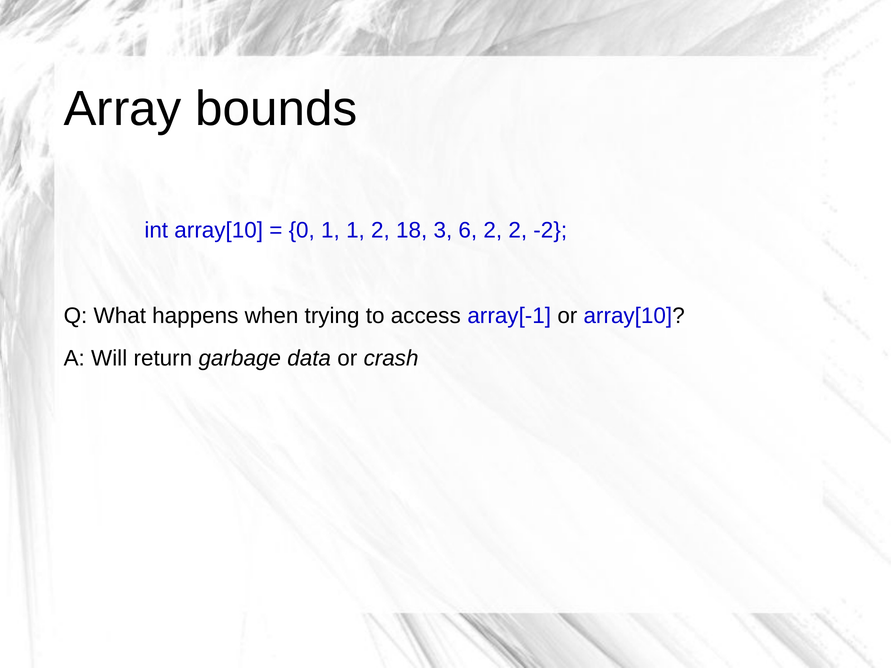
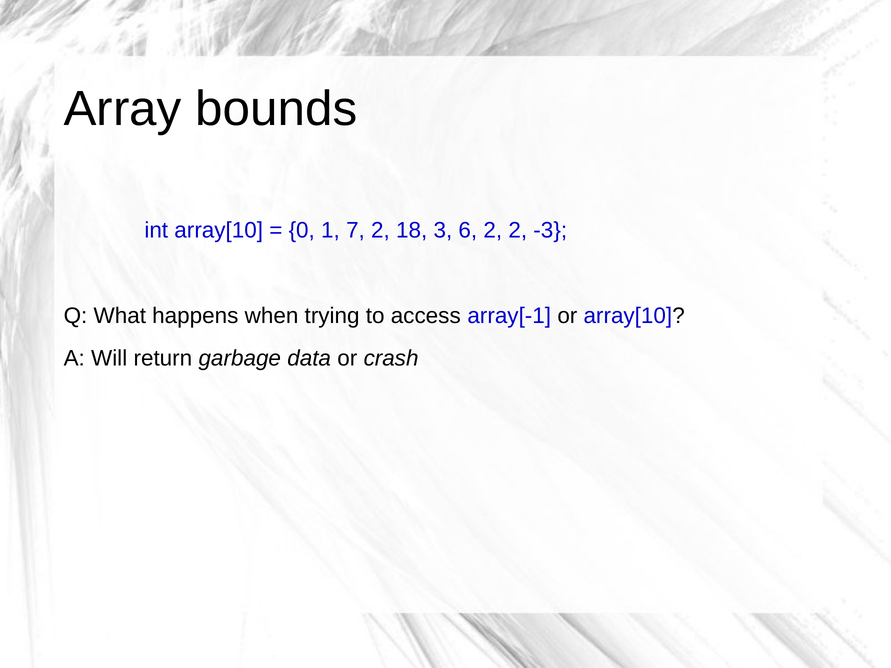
1 1: 1 -> 7 (355, 230)
-2: -2 -> -3 (550, 230)
